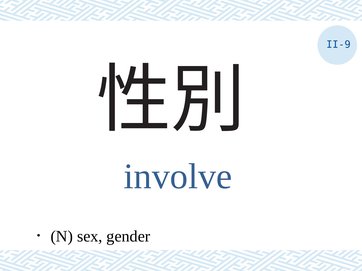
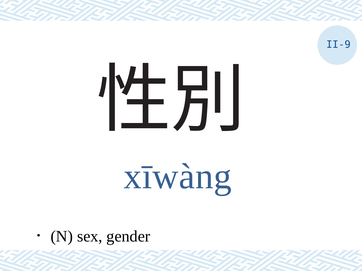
involve: involve -> xīwàng (178, 177)
